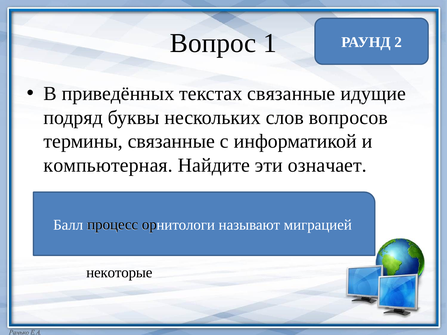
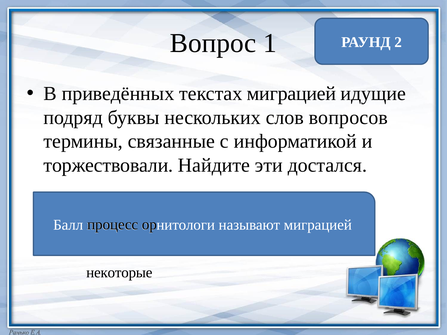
текстах связанные: связанные -> миграцией (292, 94)
компьютерная: компьютерная -> торжествовали (108, 165)
означает: означает -> достался (327, 165)
